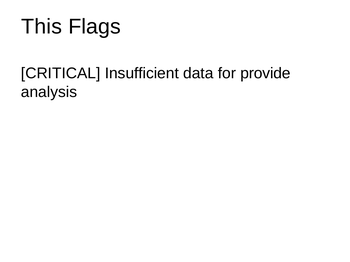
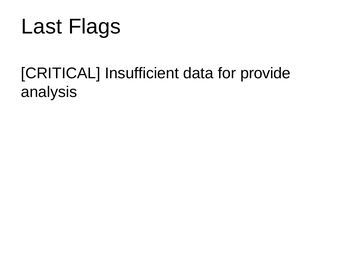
This: This -> Last (42, 27)
